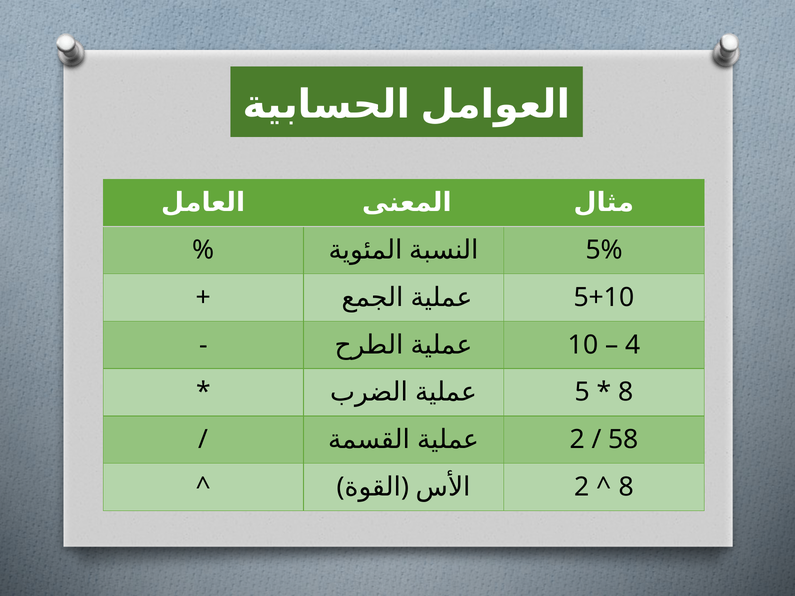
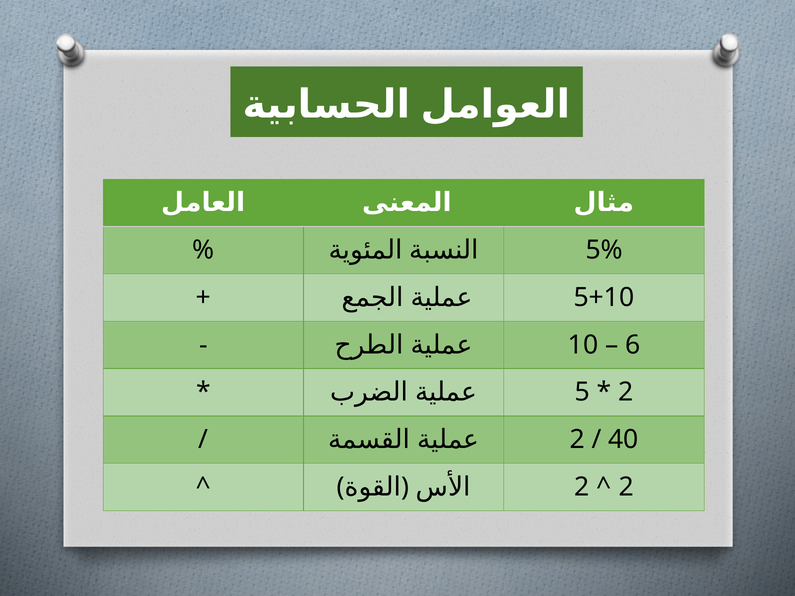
4: 4 -> 6 (633, 345)
8: 8 -> 2 (626, 392)
58: 58 -> 40 (623, 440)
8: 8 -> 2 (626, 487)
